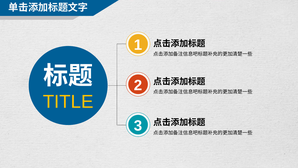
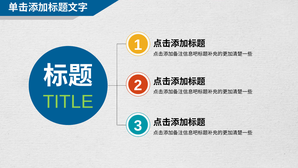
TITLE colour: yellow -> light green (68, 102)
